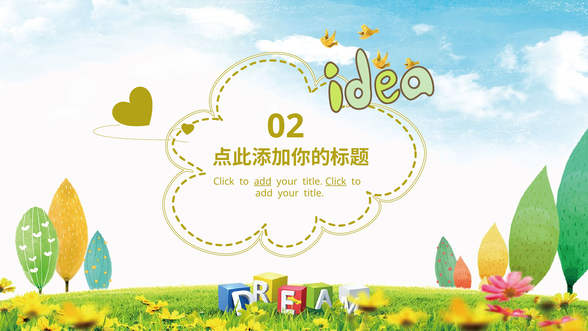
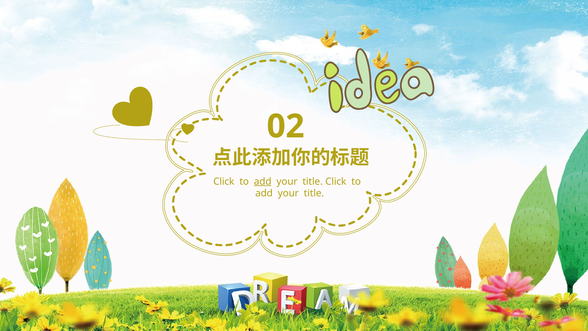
Click underline: present -> none (336, 181)
